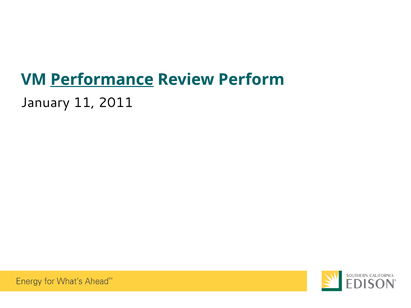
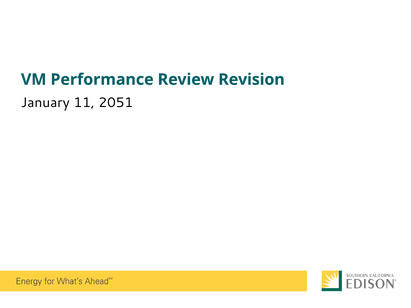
Performance underline: present -> none (102, 80)
Perform: Perform -> Revision (251, 80)
2011: 2011 -> 2051 (116, 103)
